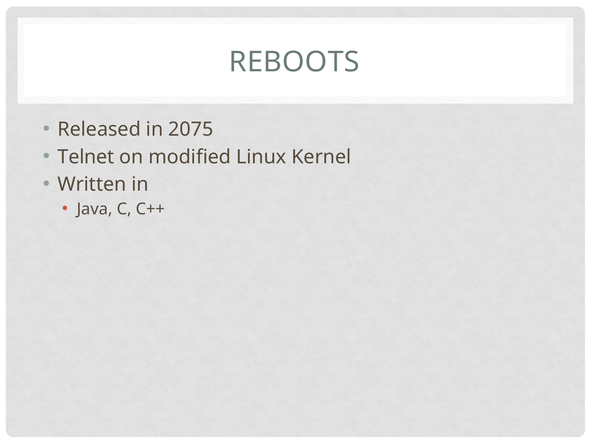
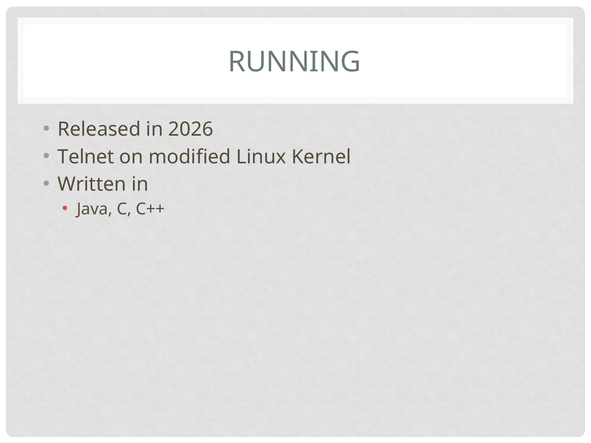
REBOOTS: REBOOTS -> RUNNING (295, 62)
2075: 2075 -> 2026 (191, 129)
